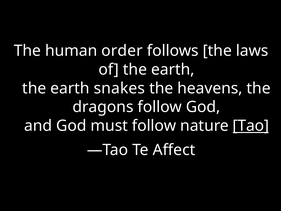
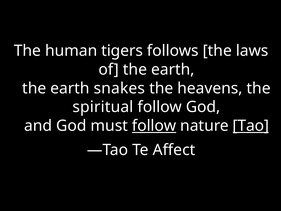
order: order -> tigers (122, 51)
dragons: dragons -> spiritual (103, 107)
follow underline: none -> present (154, 126)
